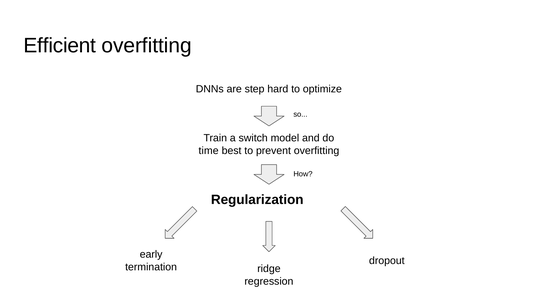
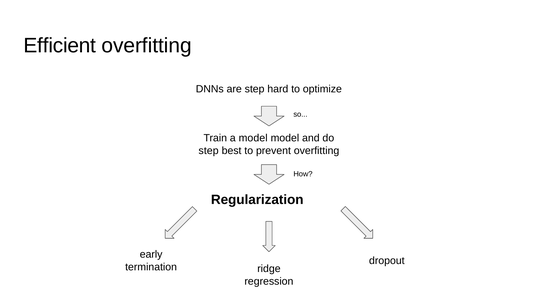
a switch: switch -> model (253, 138)
time: time -> step (209, 150)
